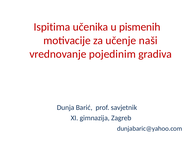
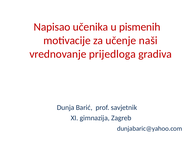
Ispitima: Ispitima -> Napisao (52, 27)
pojedinim: pojedinim -> prijedloga (112, 54)
